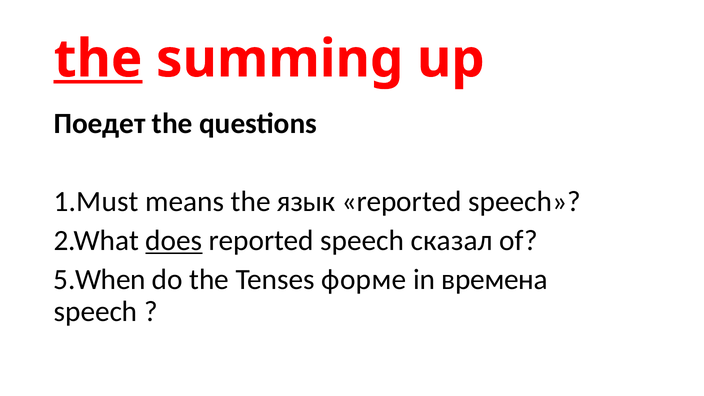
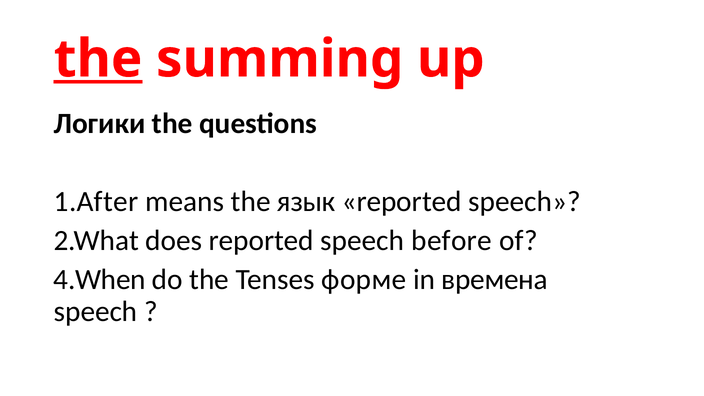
Поедет: Поедет -> Логики (100, 124)
1.Must: 1.Must -> 1.After (96, 202)
does underline: present -> none (174, 241)
сказал: сказал -> before (452, 241)
5.When: 5.When -> 4.When (100, 280)
